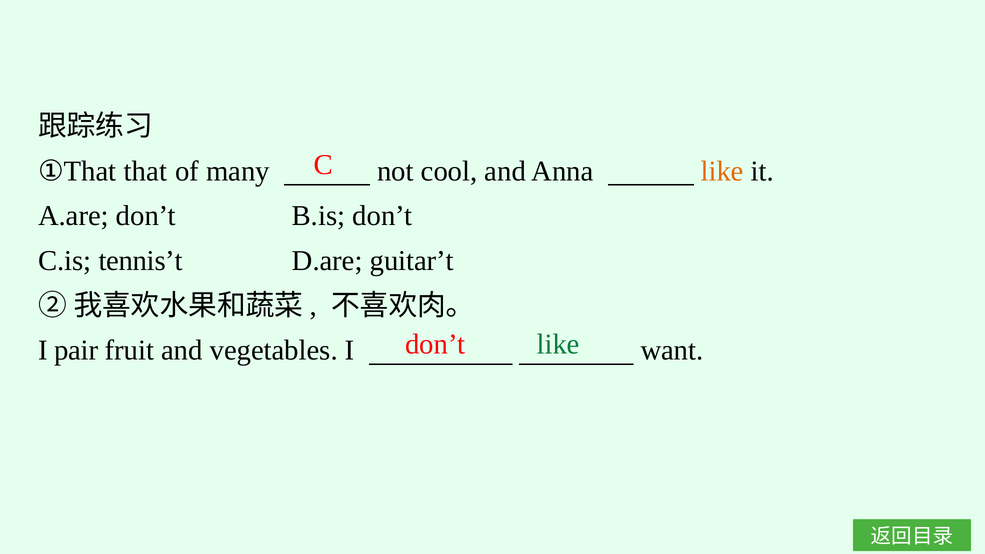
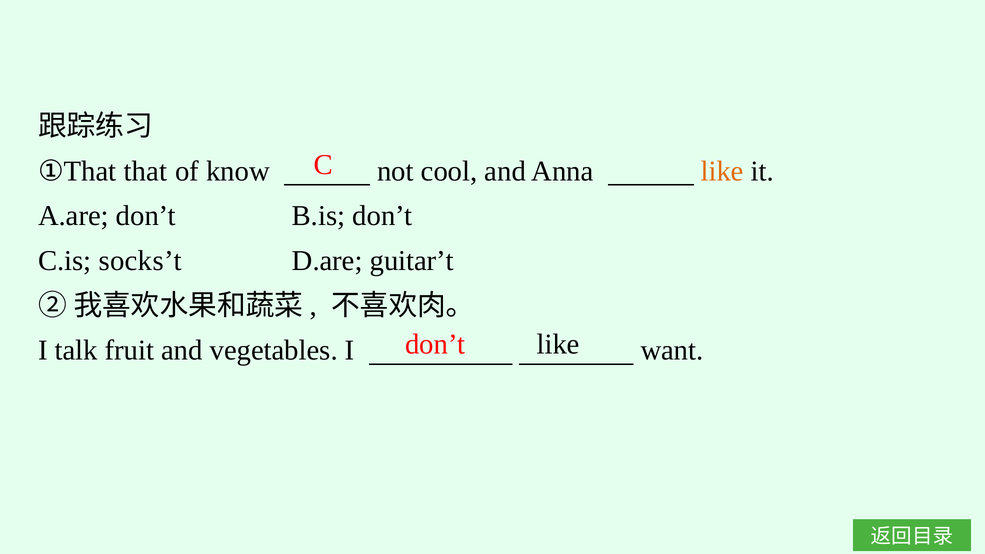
many: many -> know (238, 171)
tennis’t: tennis’t -> socks’t (140, 261)
like colour: green -> black (558, 344)
pair: pair -> talk (76, 350)
